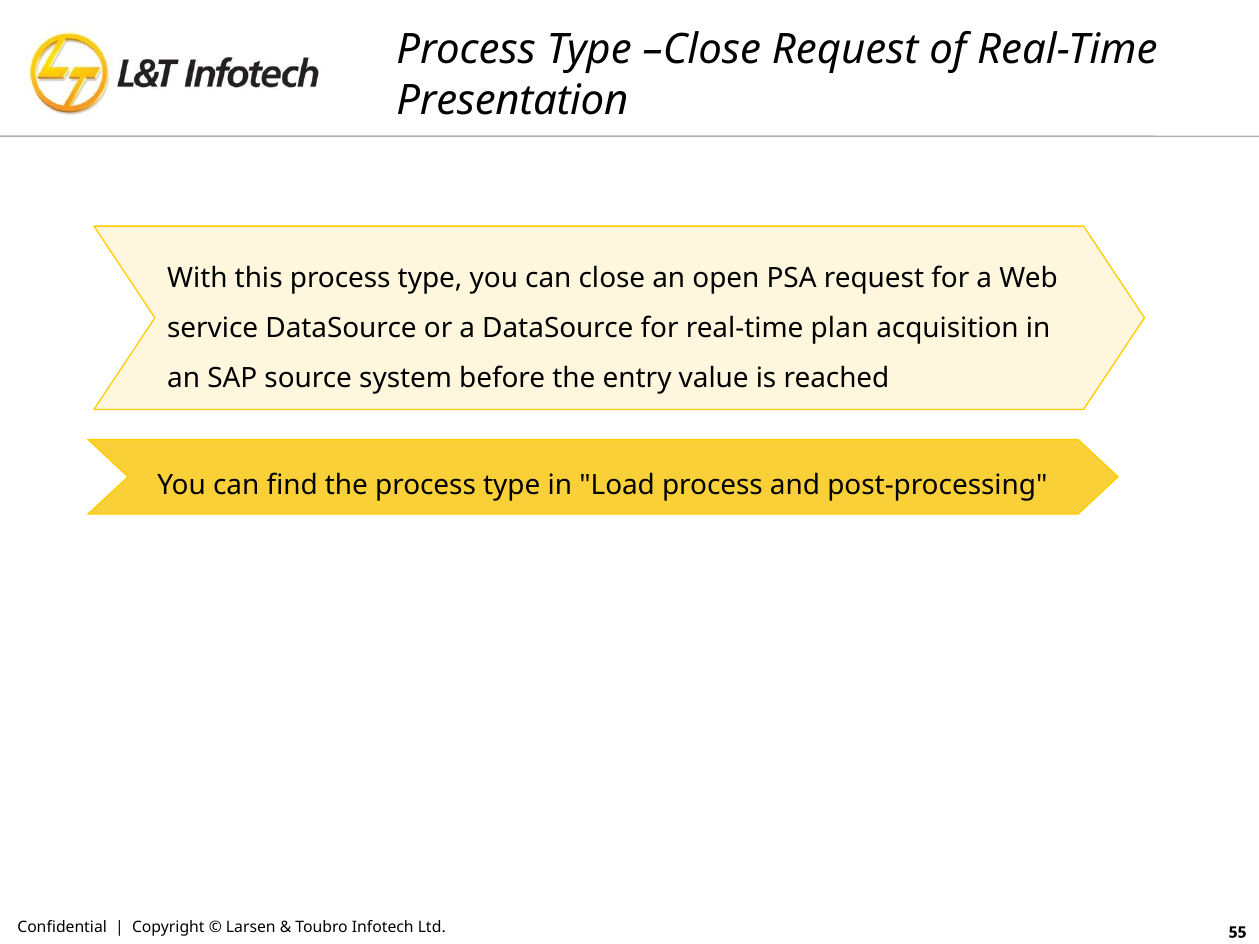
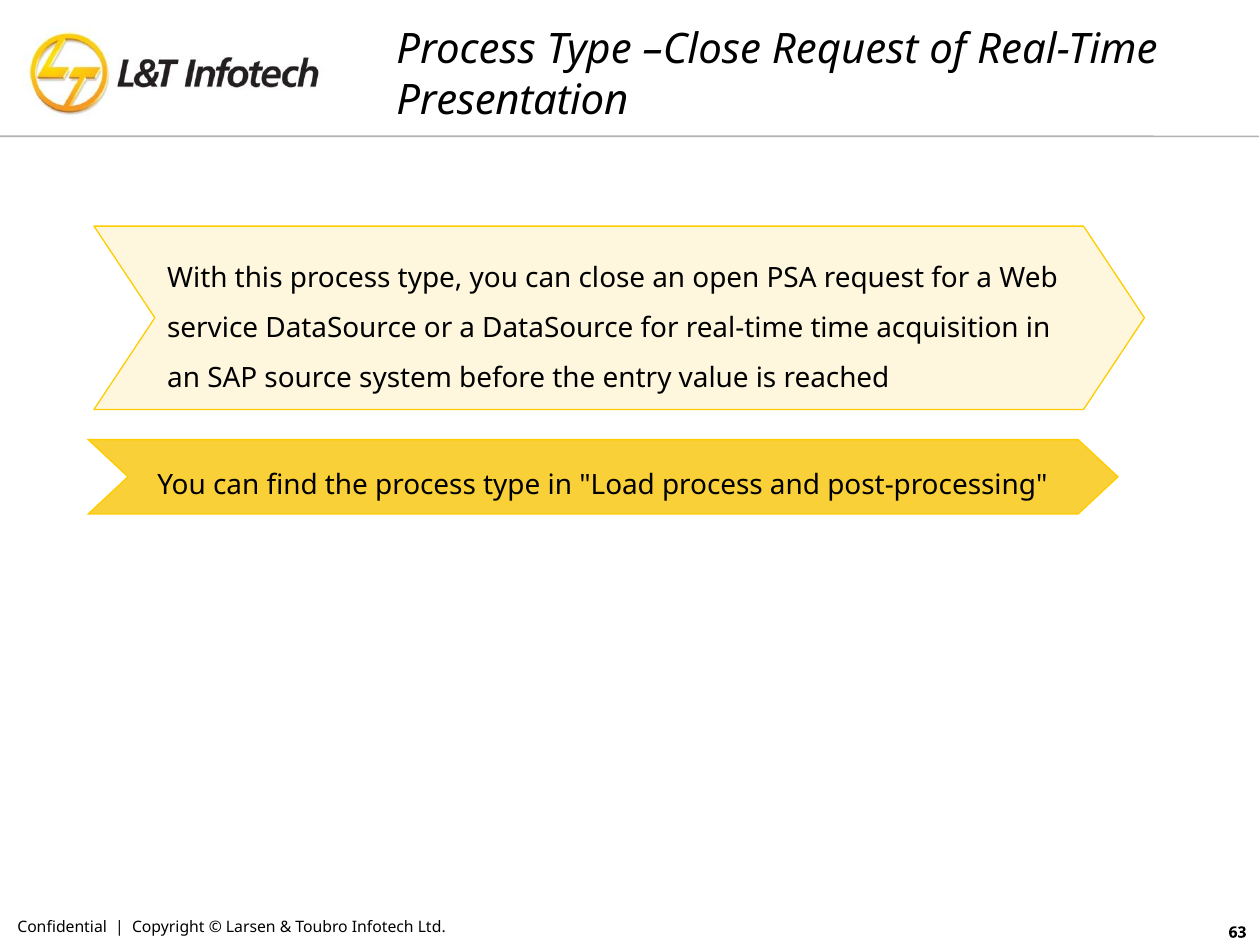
plan: plan -> time (840, 328)
55: 55 -> 63 (1238, 933)
